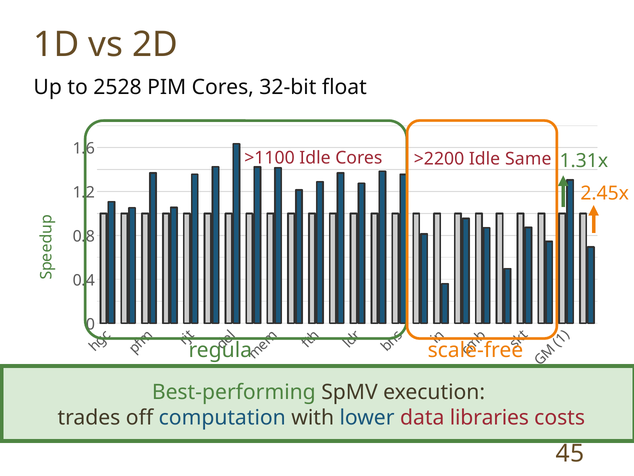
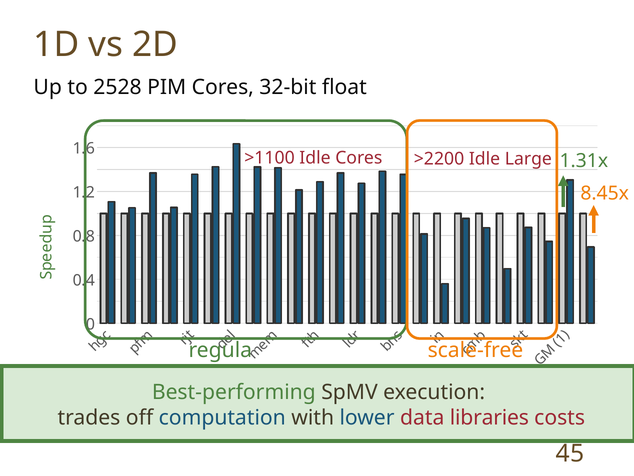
Same: Same -> Large (528, 159)
2.45x: 2.45x -> 8.45x (605, 193)
